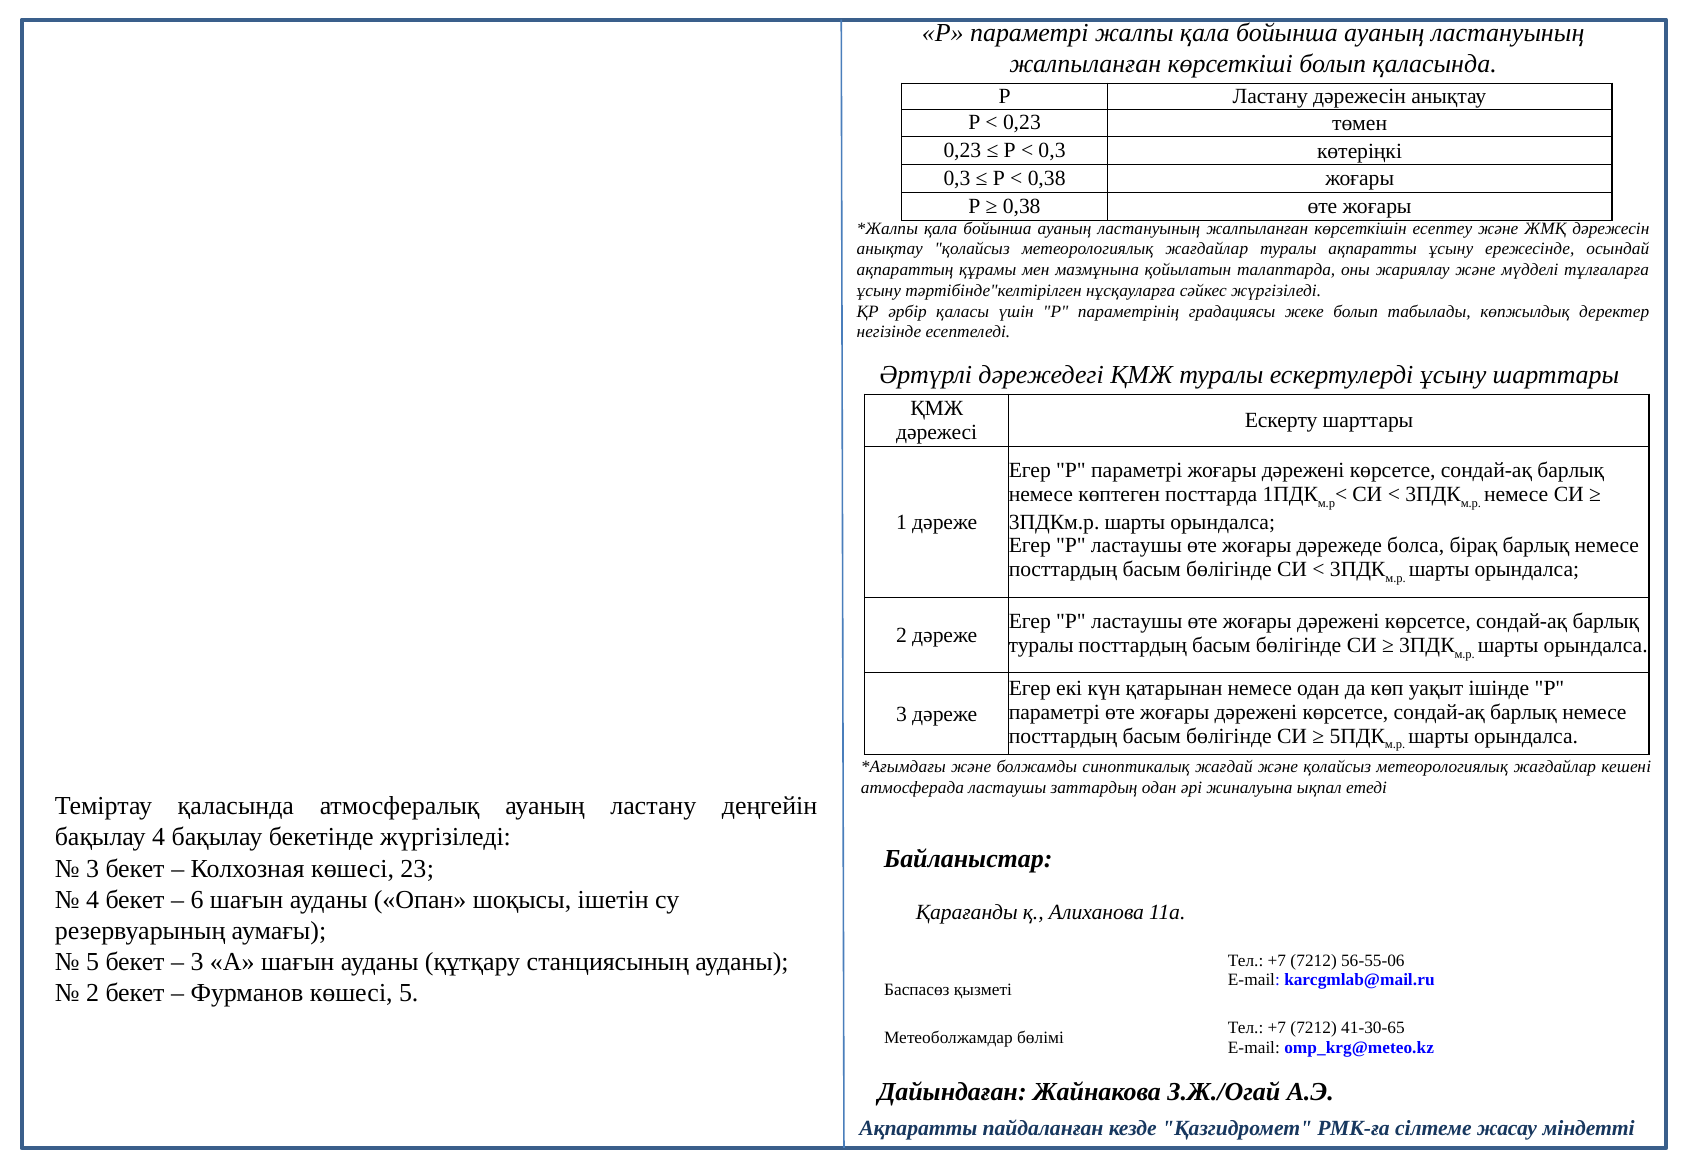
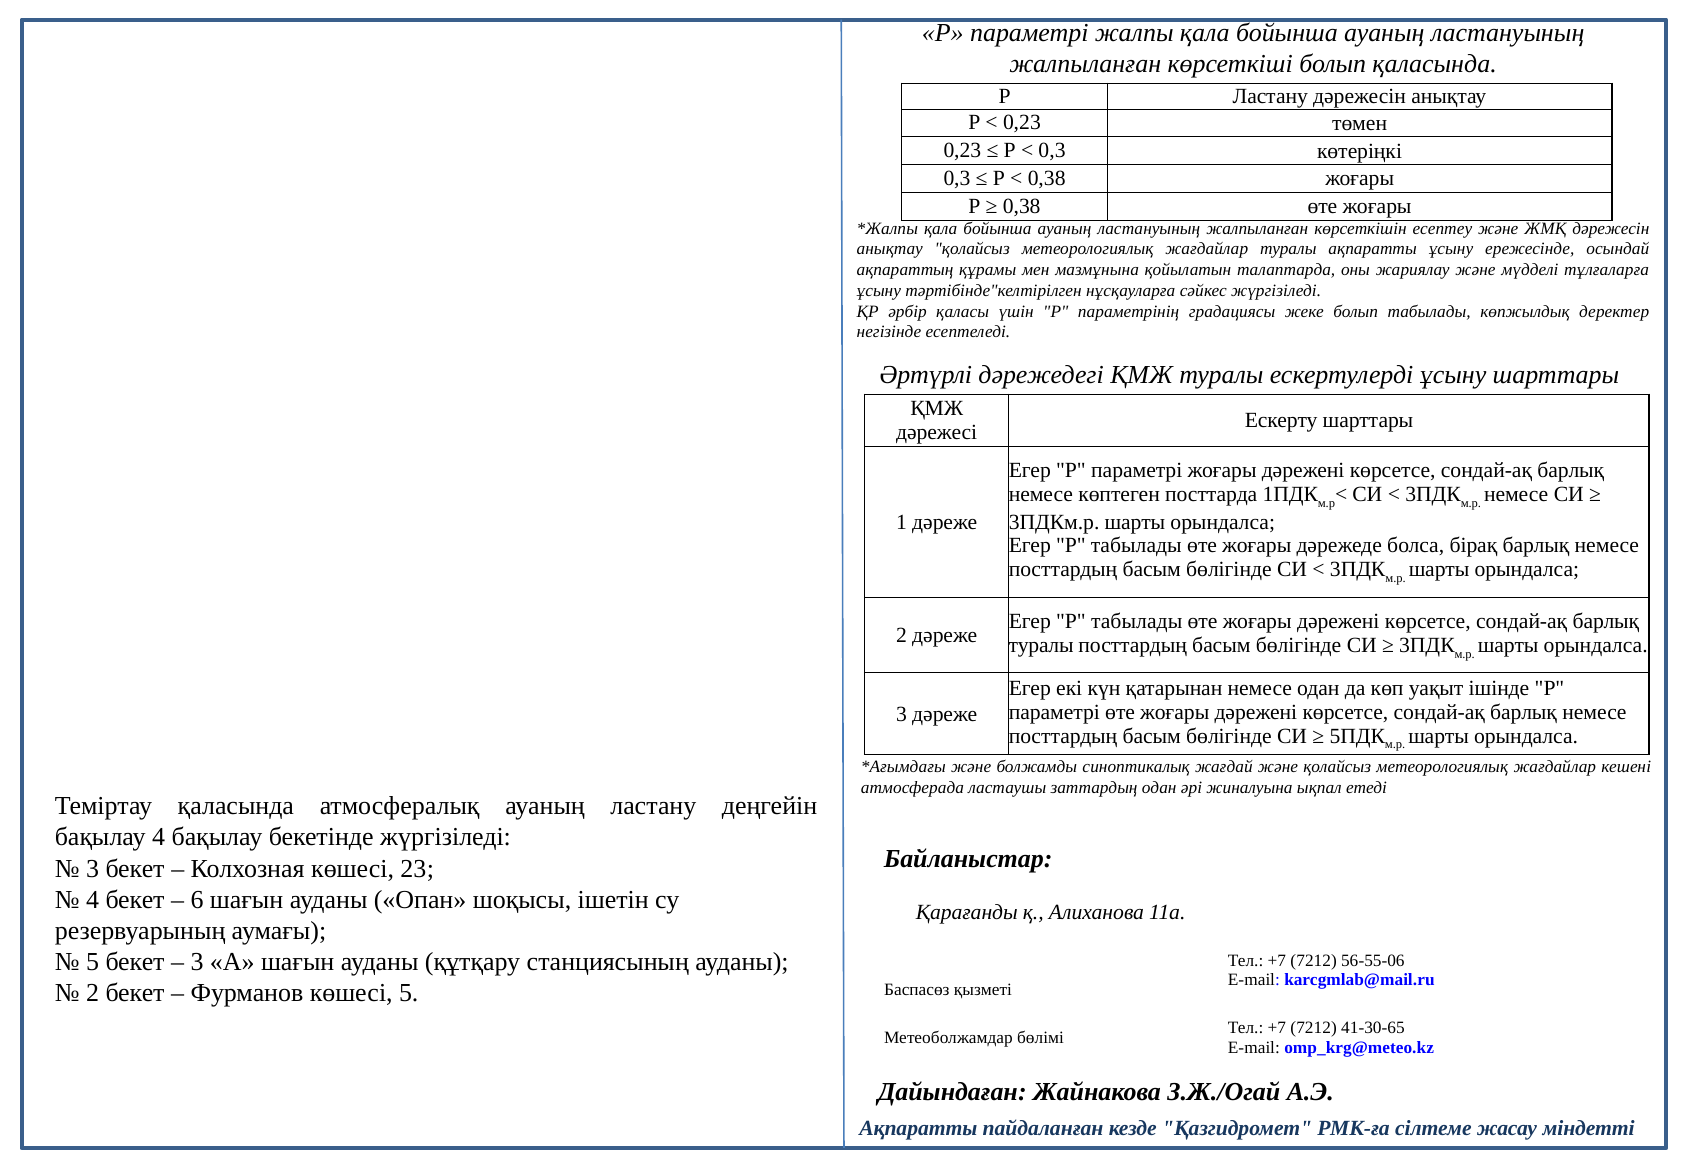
P ластаушы: ластаушы -> табылады (1136, 546)
Р ластаушы: ластаушы -> табылады (1137, 622)
